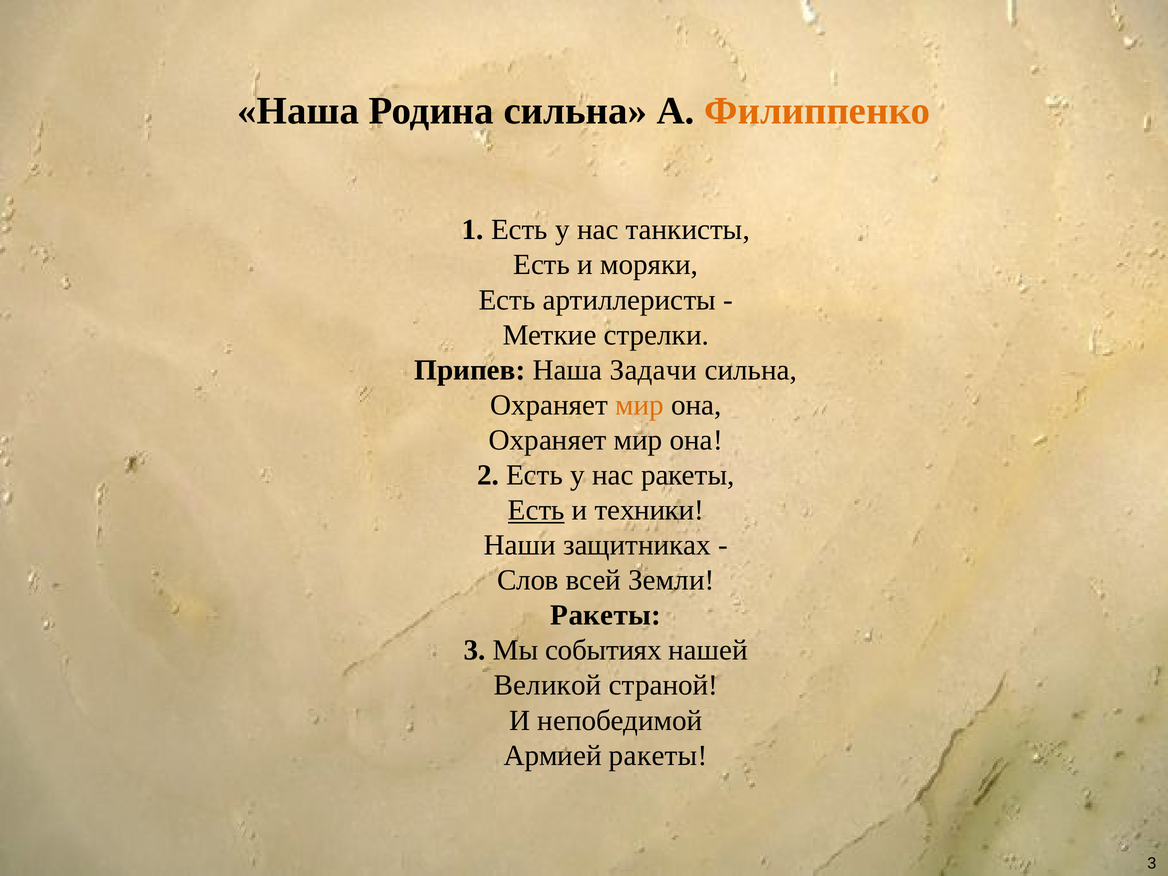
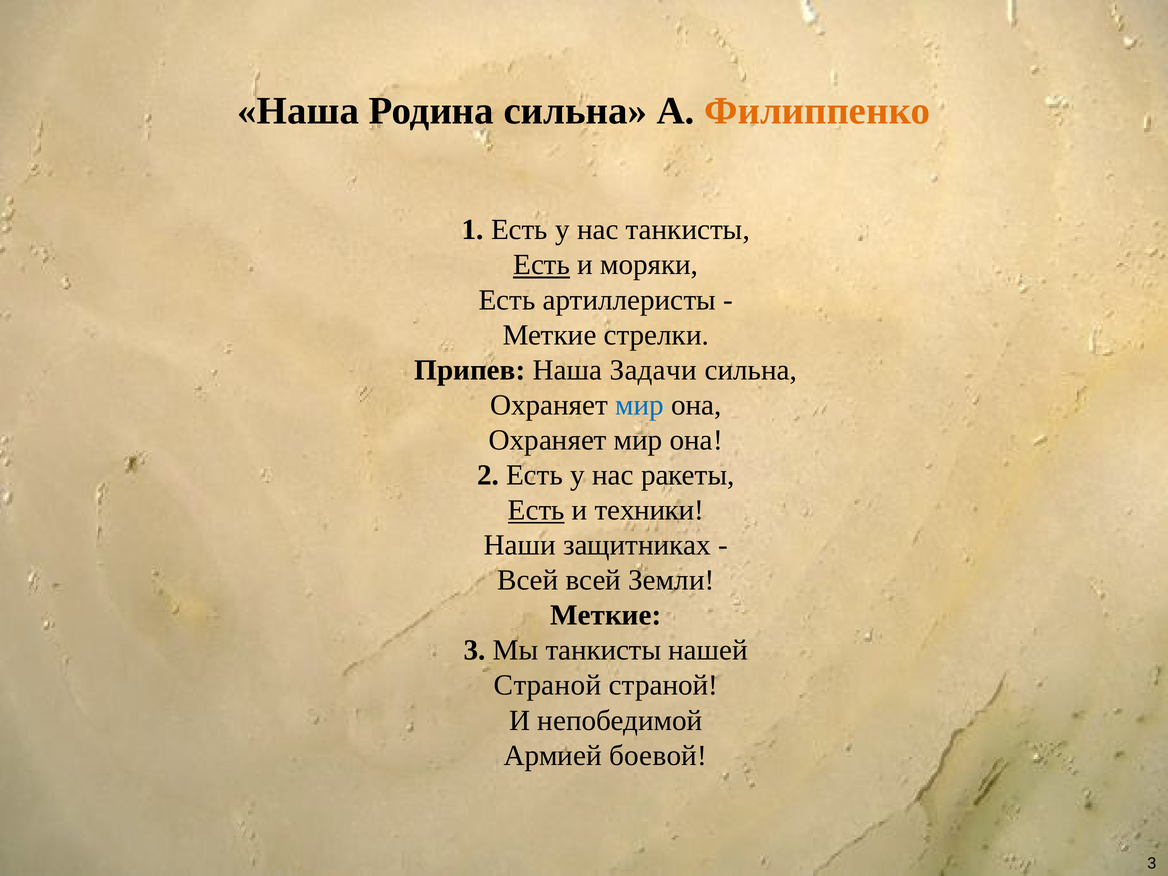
Есть underline: none -> present (542, 265)
мир colour: orange -> blue (639, 405)
Слов: Слов -> Всей (528, 580)
Ракеты: Ракеты -> Меткие (606, 615)
Мы событиях: событиях -> танкисты (603, 650)
Великой: Великой -> Страной (547, 685)
Армией ракеты: ракеты -> боевой (658, 755)
